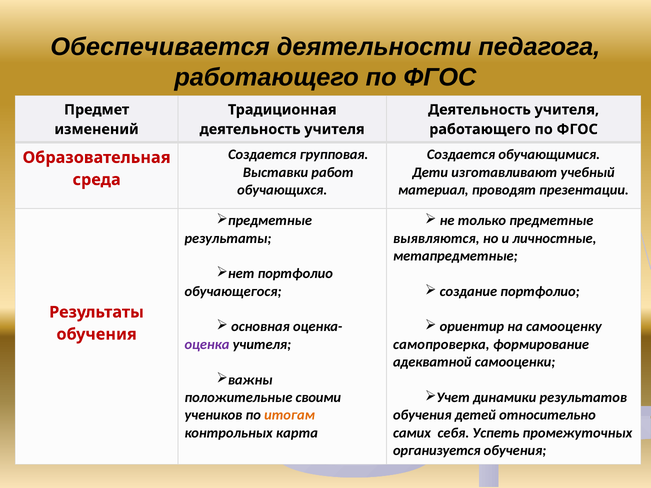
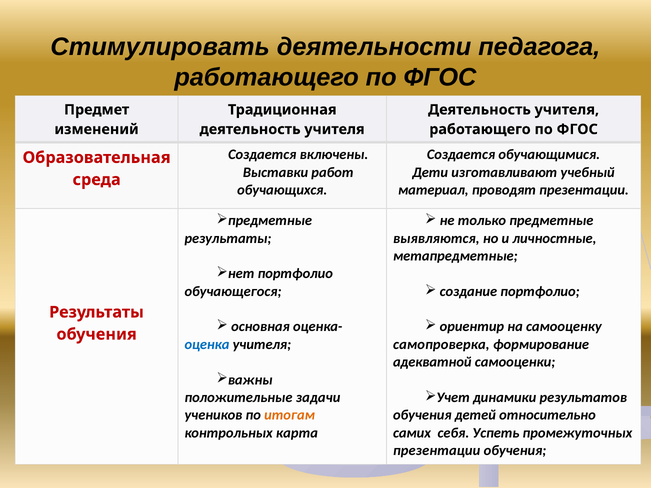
Обеспечивается: Обеспечивается -> Стимулировать (160, 47)
групповая: групповая -> включены (334, 155)
оценка colour: purple -> blue (207, 345)
своими: своими -> задачи (318, 398)
организуется: организуется -> презентации (437, 451)
